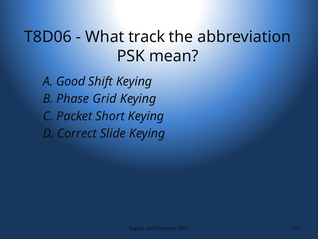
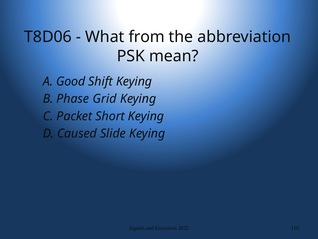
track: track -> from (147, 37)
Correct: Correct -> Caused (77, 133)
